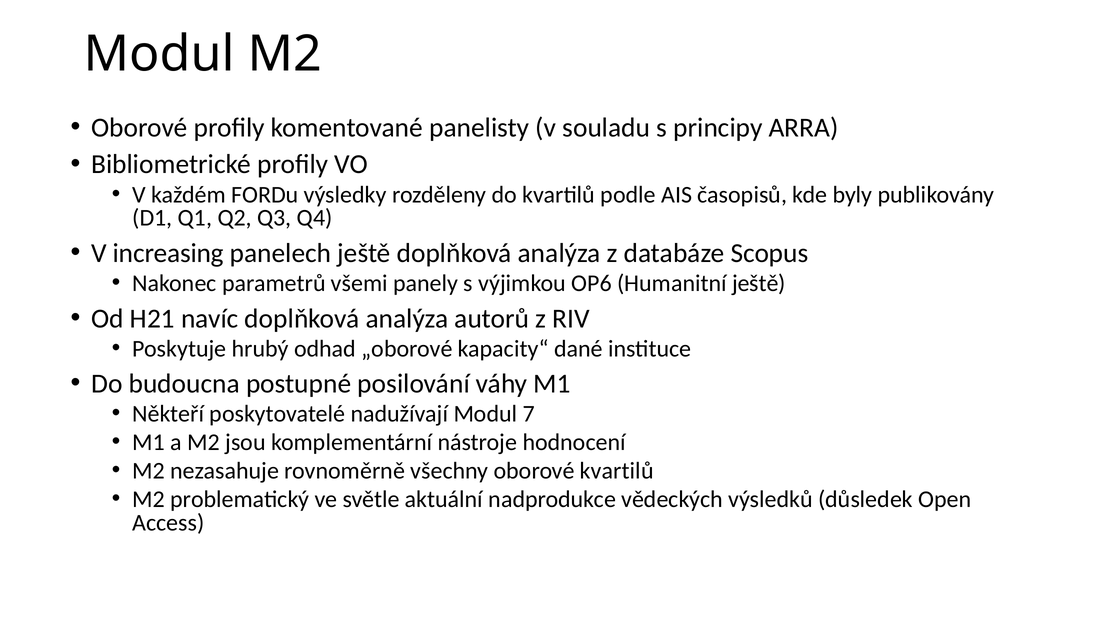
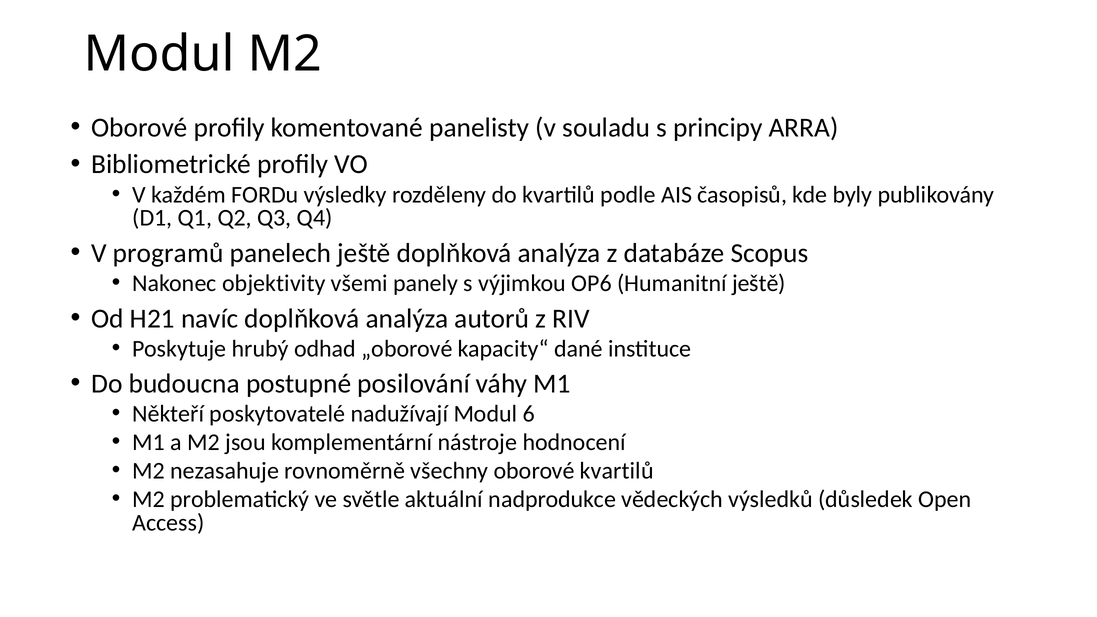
increasing: increasing -> programů (168, 253)
parametrů: parametrů -> objektivity (274, 283)
7: 7 -> 6 (529, 414)
